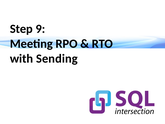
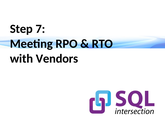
9: 9 -> 7 (40, 29)
Sending: Sending -> Vendors (57, 59)
